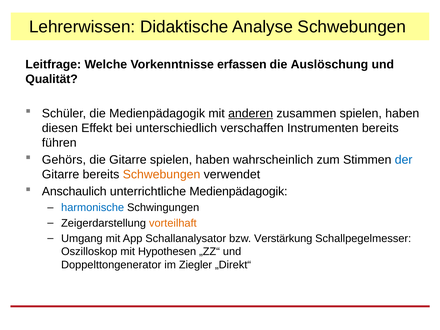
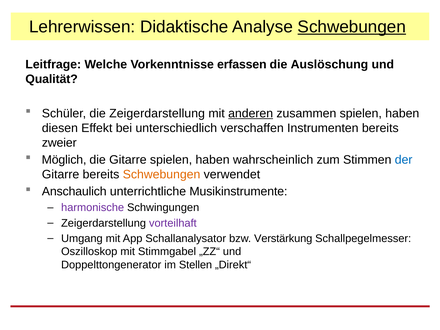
Schwebungen underline: none -> present (352, 27)
die Medienpädagogik: Medienpädagogik -> Zeigerdarstellung (157, 113)
führen: führen -> zweier (59, 143)
Gehörs: Gehörs -> Möglich (64, 160)
unterrichtliche Medienpädagogik: Medienpädagogik -> Musikinstrumente (238, 192)
harmonische colour: blue -> purple (93, 208)
vorteilhaft colour: orange -> purple (173, 223)
Hypothesen: Hypothesen -> Stimmgabel (167, 252)
Ziegler: Ziegler -> Stellen (196, 265)
